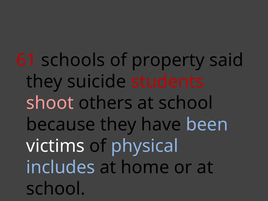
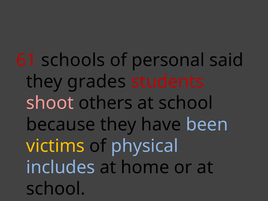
property: property -> personal (168, 60)
suicide: suicide -> grades (97, 82)
victims colour: white -> yellow (55, 146)
